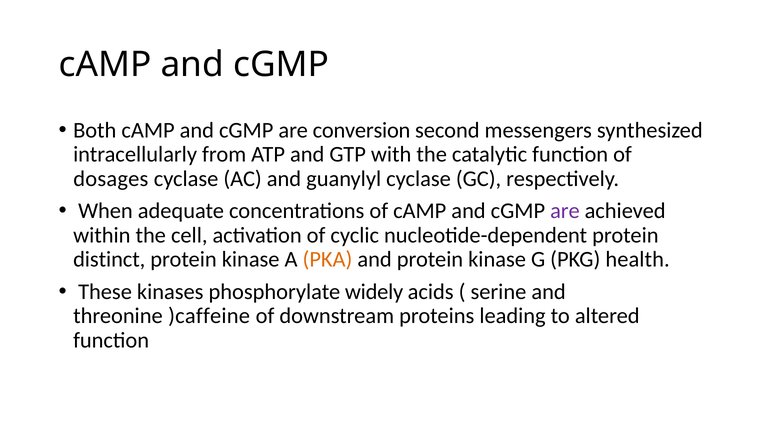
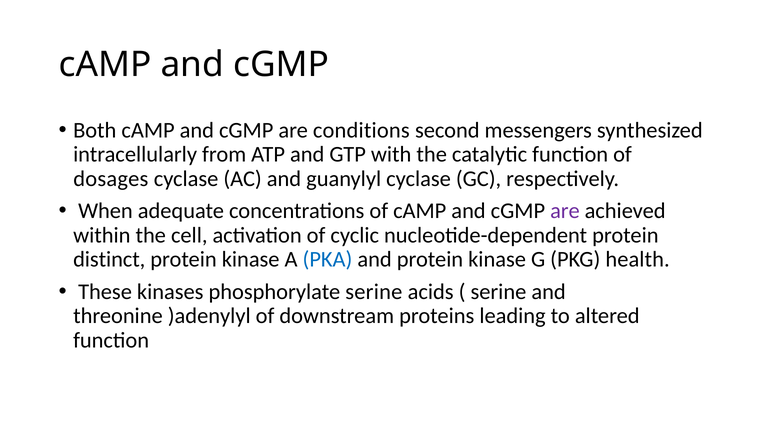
conversion: conversion -> conditions (361, 130)
PKA colour: orange -> blue (327, 260)
phosphorylate widely: widely -> serine (374, 292)
)caffeine: )caffeine -> )adenylyl (209, 316)
